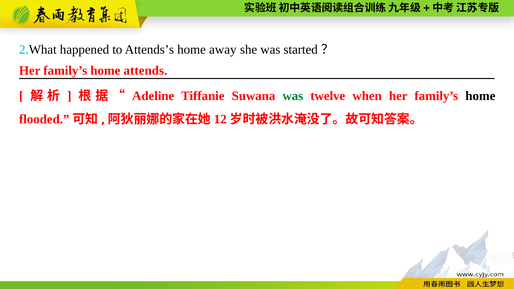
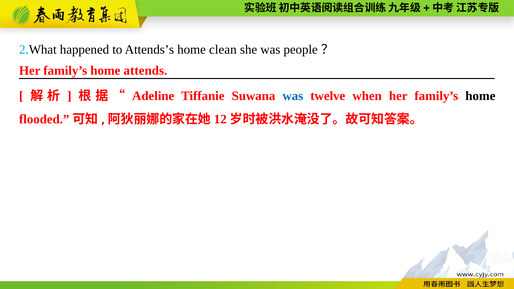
away: away -> clean (223, 50)
started: started -> people (301, 50)
was colour: green -> blue (293, 96)
